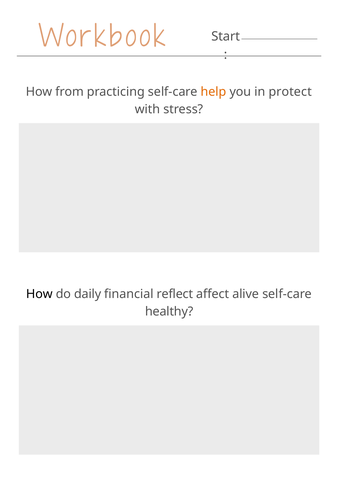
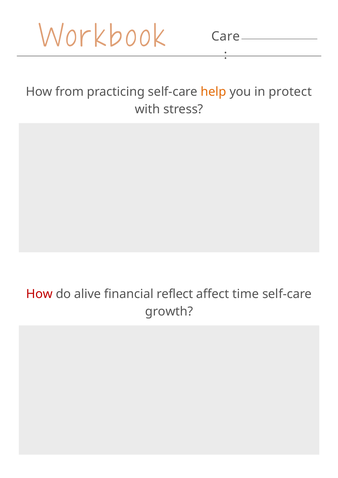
Start: Start -> Care (226, 36)
How colour: black -> red (39, 294)
daily: daily -> alive (88, 294)
alive: alive -> time (246, 294)
healthy: healthy -> growth (169, 312)
